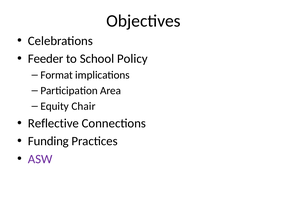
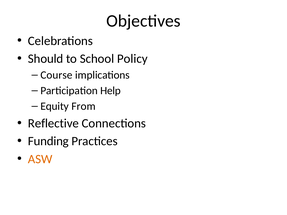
Feeder: Feeder -> Should (46, 59)
Format: Format -> Course (57, 75)
Area: Area -> Help (111, 91)
Chair: Chair -> From (83, 106)
ASW colour: purple -> orange (40, 159)
